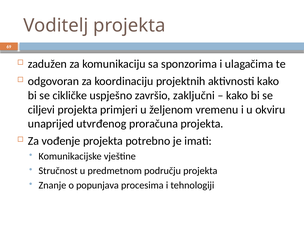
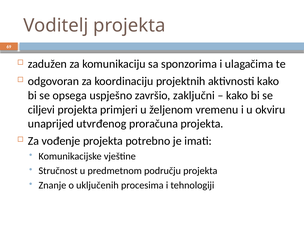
cikličke: cikličke -> opsega (70, 95)
popunjava: popunjava -> uključenih (97, 185)
